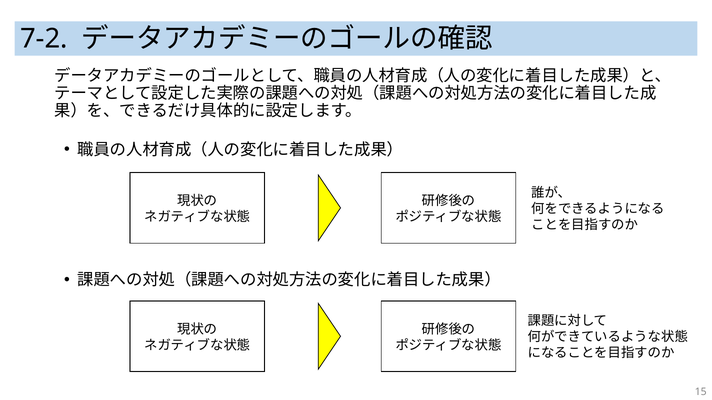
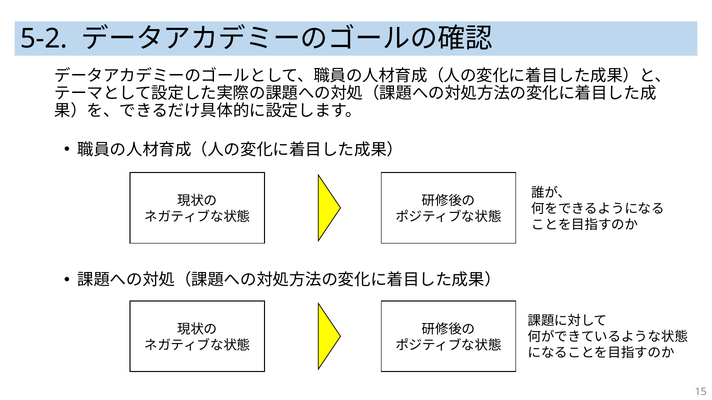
7-2: 7-2 -> 5-2 (44, 39)
